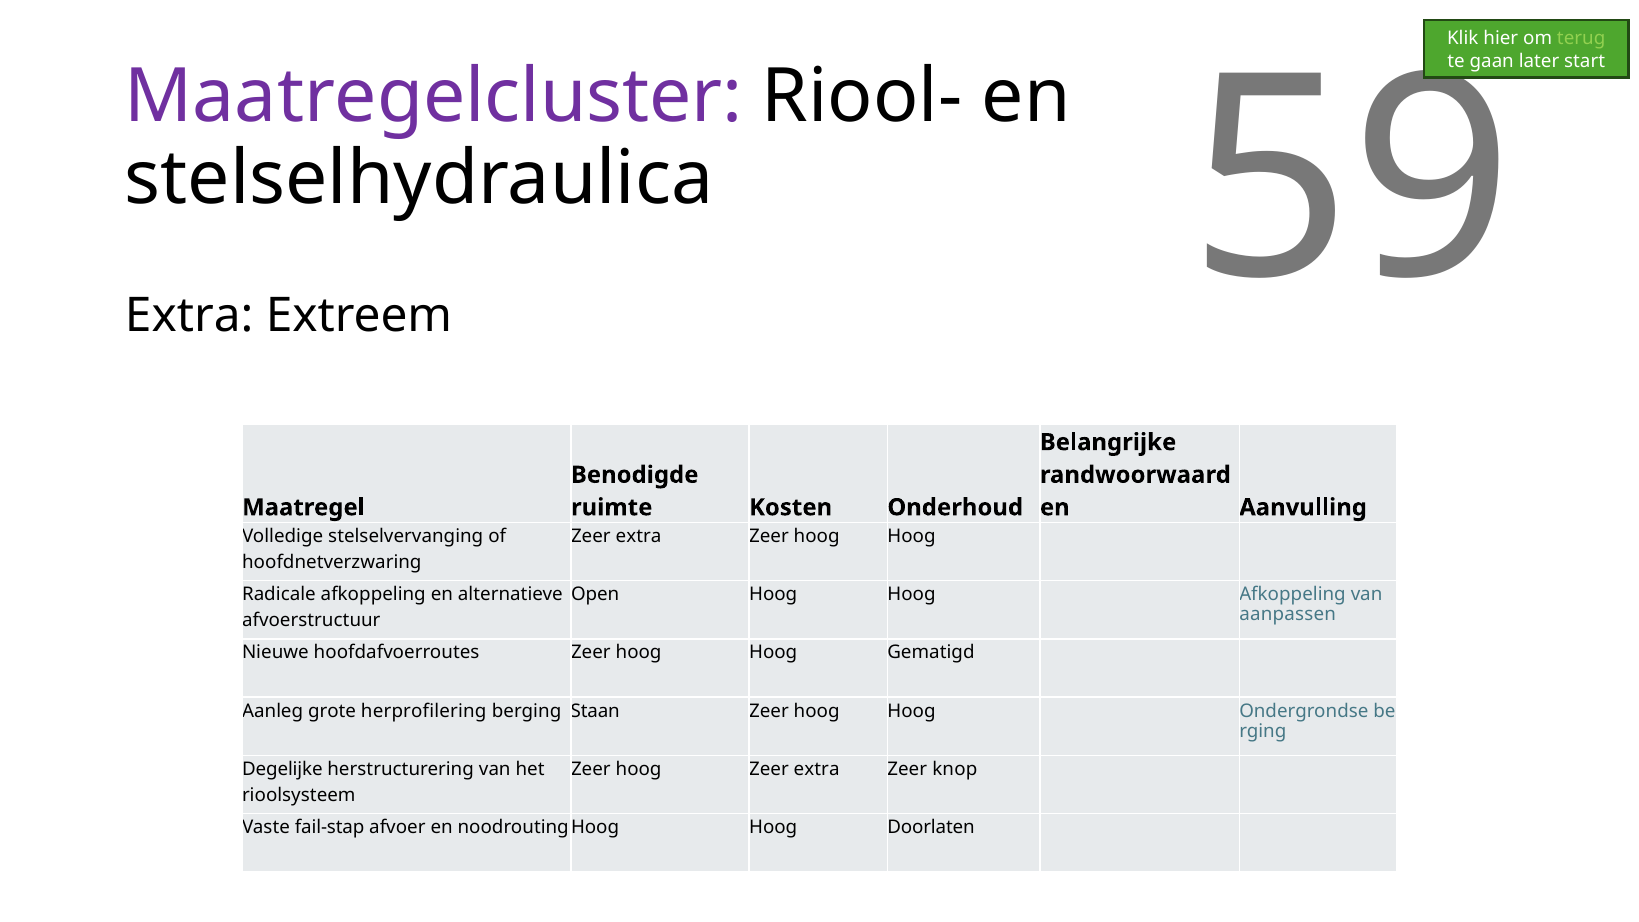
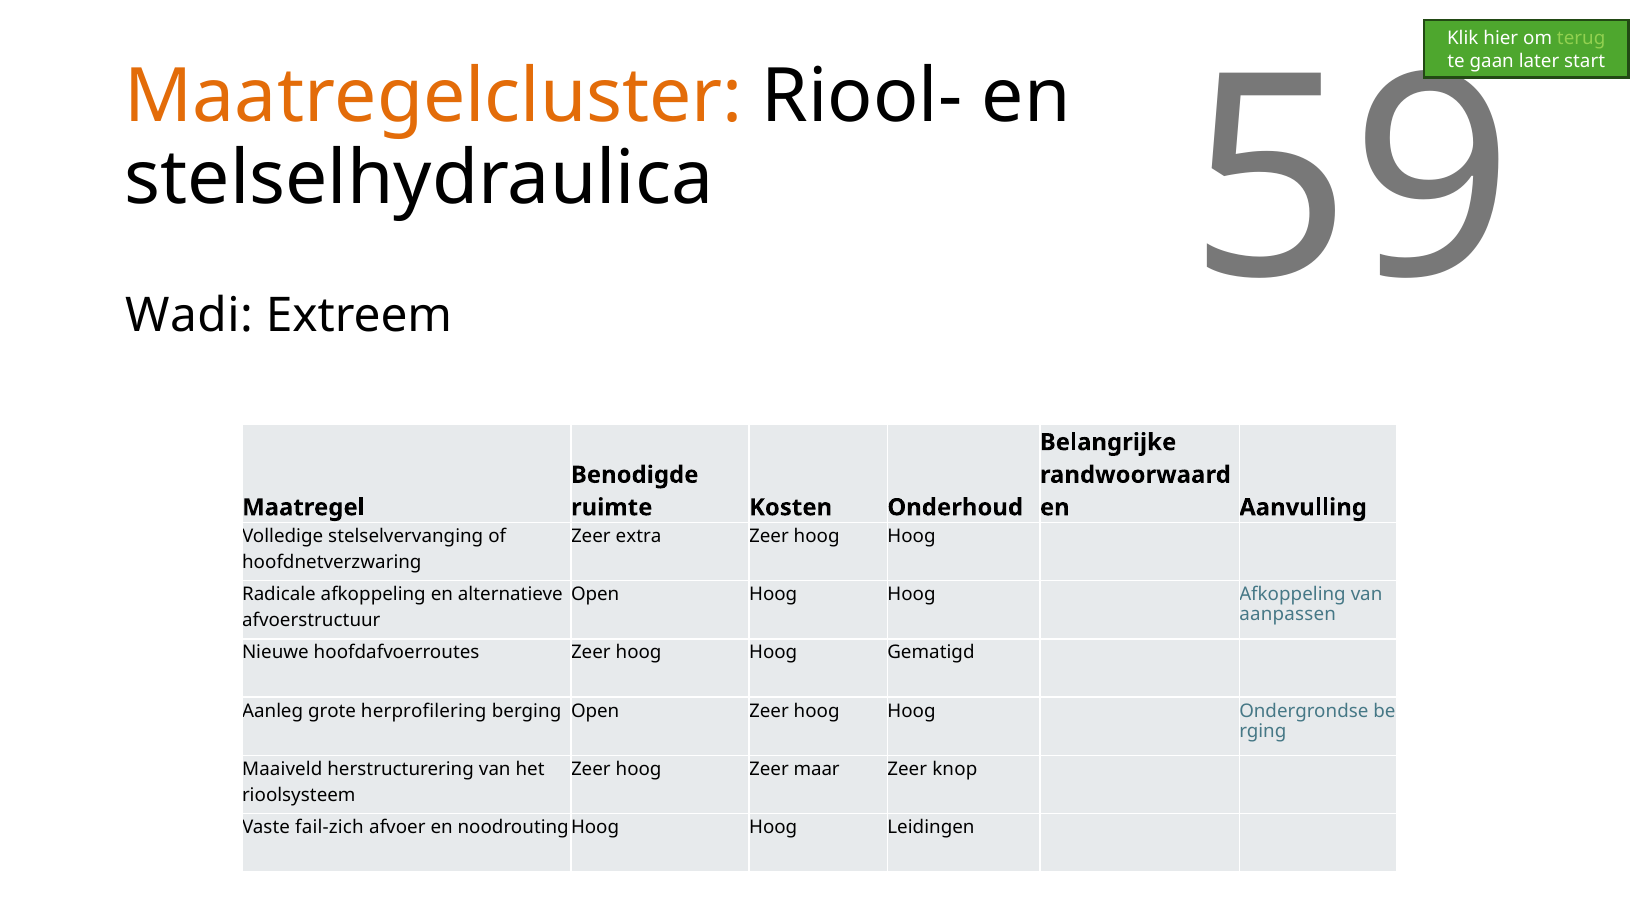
Maatregelcluster colour: purple -> orange (434, 97)
Extra: Extra -> Wadi (189, 316)
berging Staan: Staan -> Open (595, 711)
Degelijke: Degelijke -> Maaiveld (282, 769)
hoog Zeer extra: extra -> maar (817, 769)
fail-stap: fail-stap -> fail-zich (329, 828)
Doorlaten: Doorlaten -> Leidingen (931, 828)
